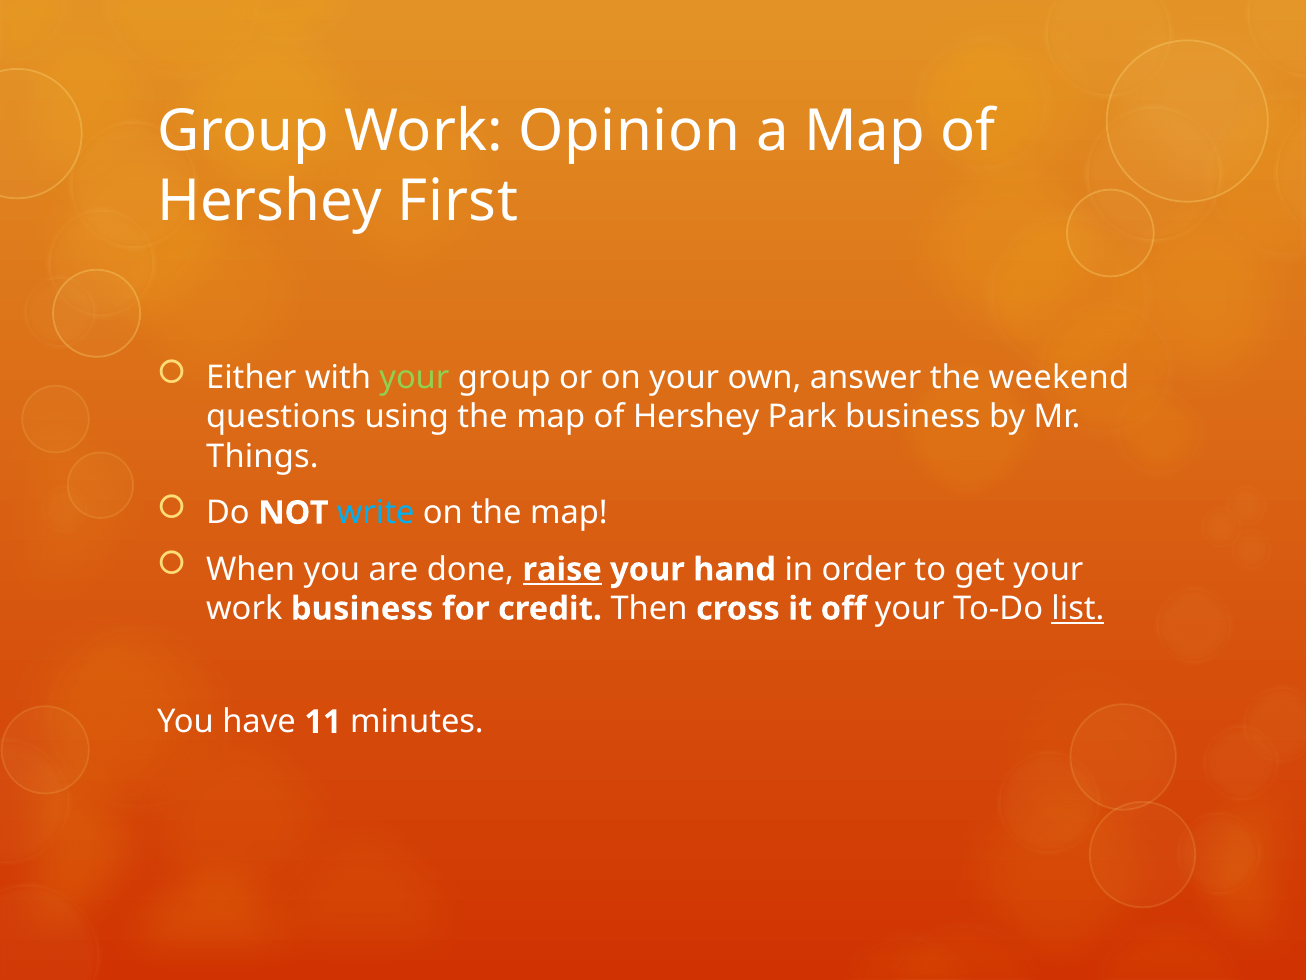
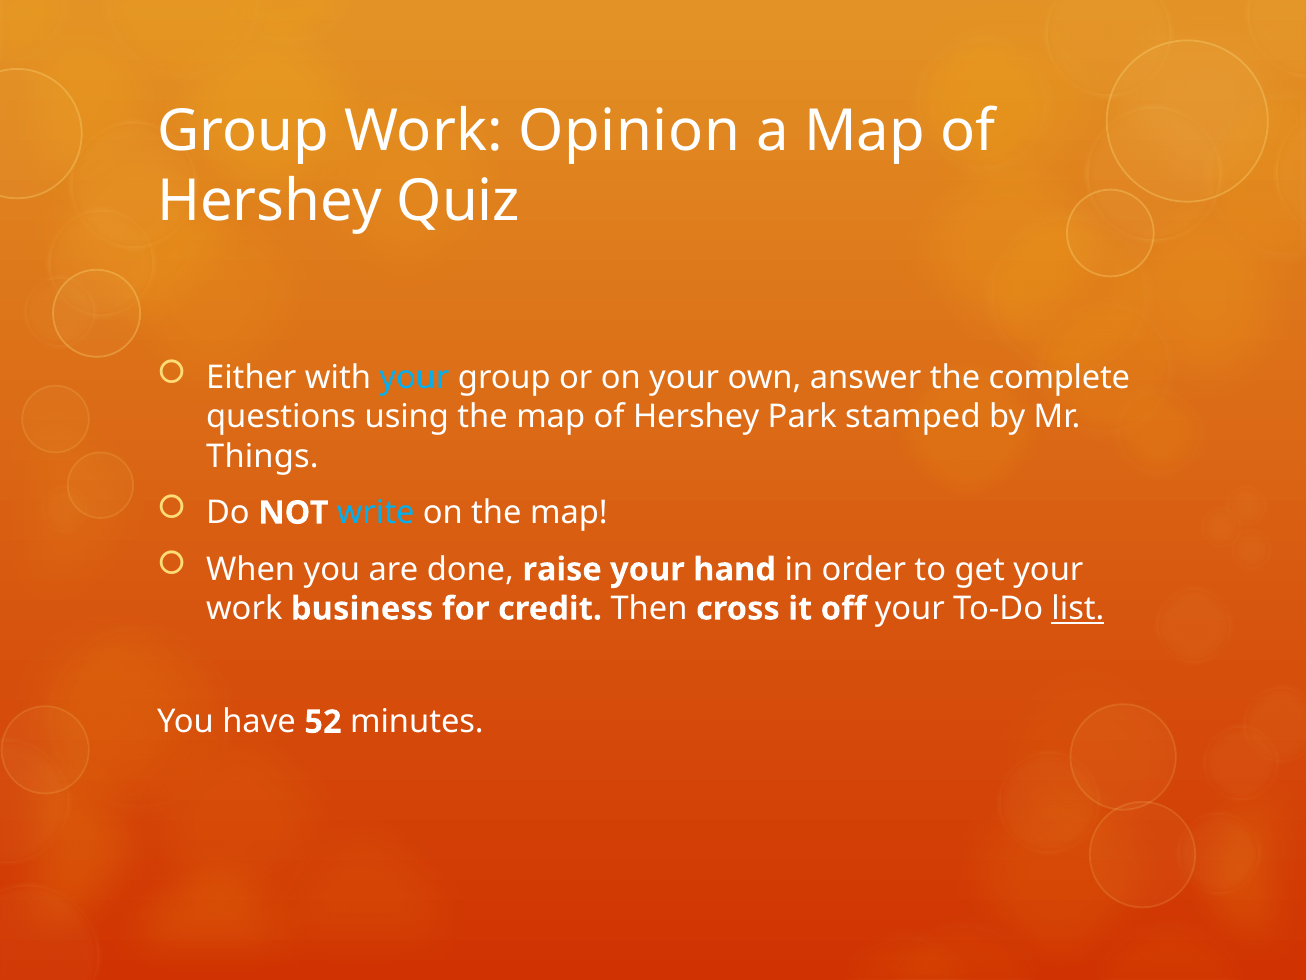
First: First -> Quiz (458, 201)
your colour: light green -> light blue (414, 378)
weekend: weekend -> complete (1059, 378)
Park business: business -> stamped (913, 417)
raise underline: present -> none (562, 569)
11: 11 -> 52 (323, 722)
